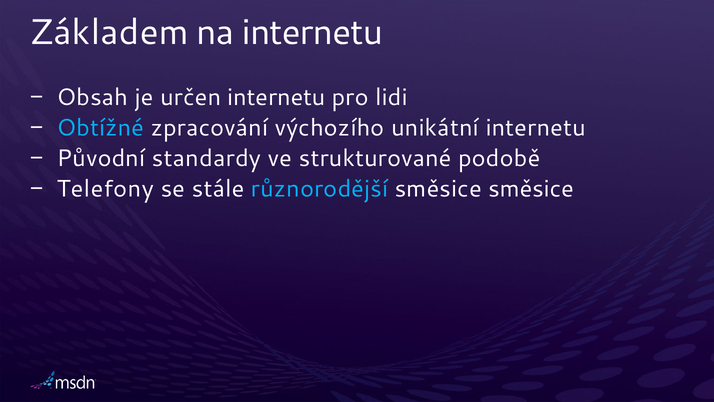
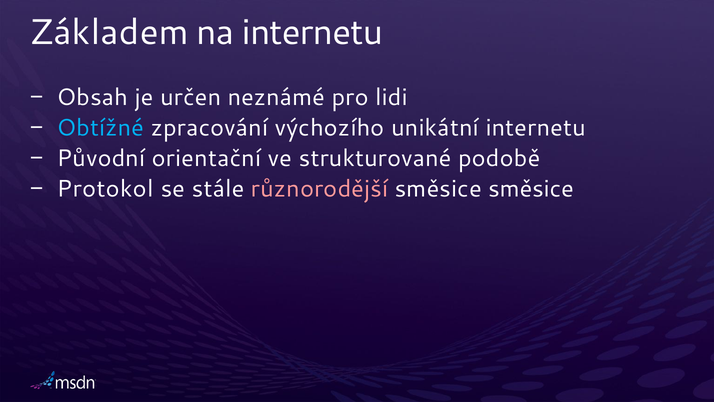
určen internetu: internetu -> neznámé (276, 97)
standardy: standardy -> orientační (206, 158)
Telefony: Telefony -> Protokol (105, 189)
různorodější colour: light blue -> pink (320, 189)
